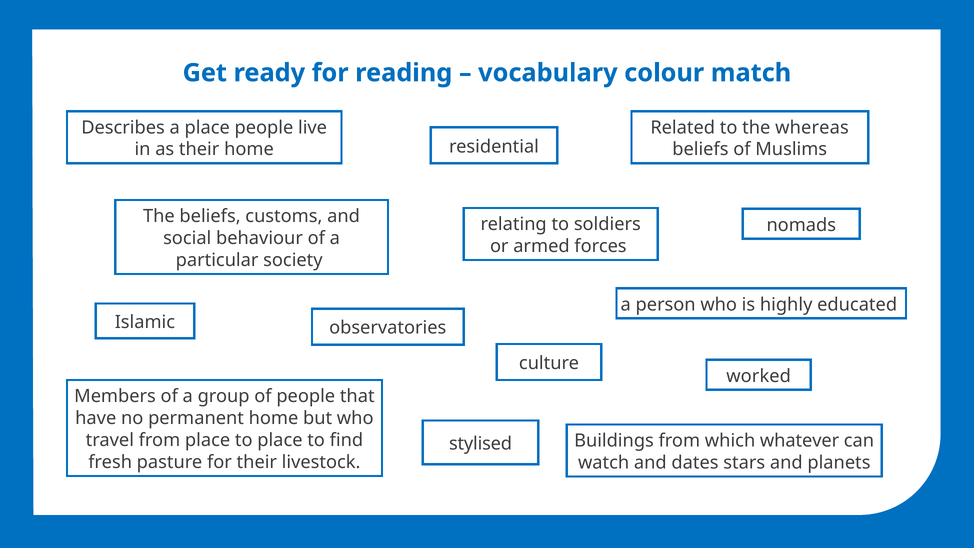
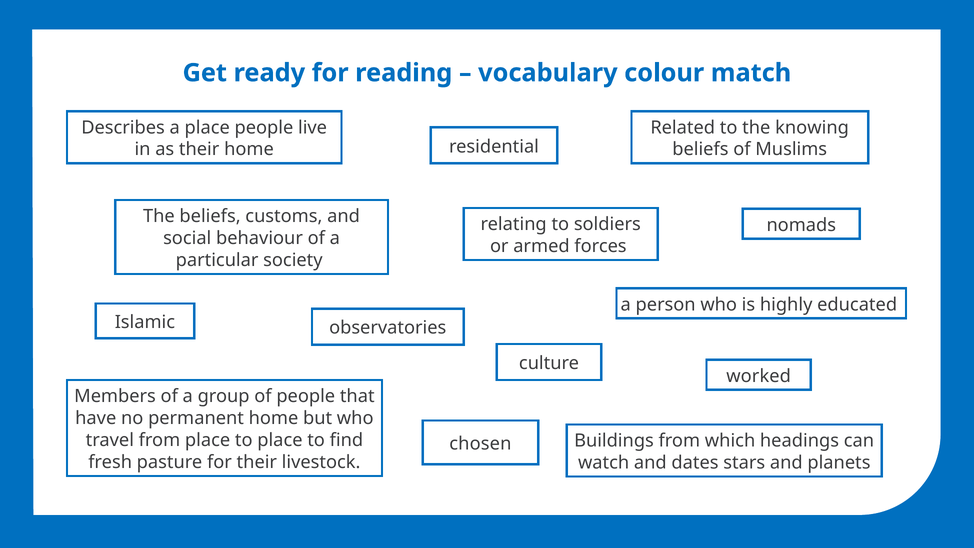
whereas: whereas -> knowing (812, 128)
whatever: whatever -> headings (800, 441)
stylised: stylised -> chosen (480, 444)
